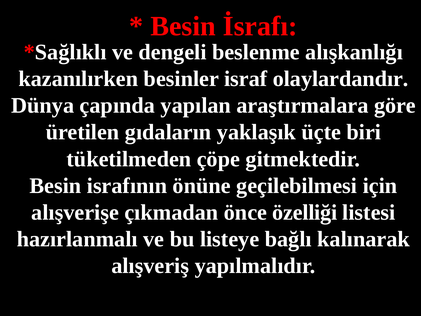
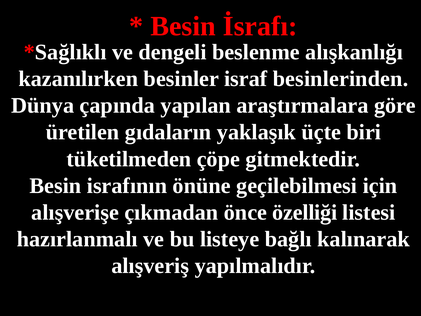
olaylardandır: olaylardandır -> besinlerinden (341, 79)
